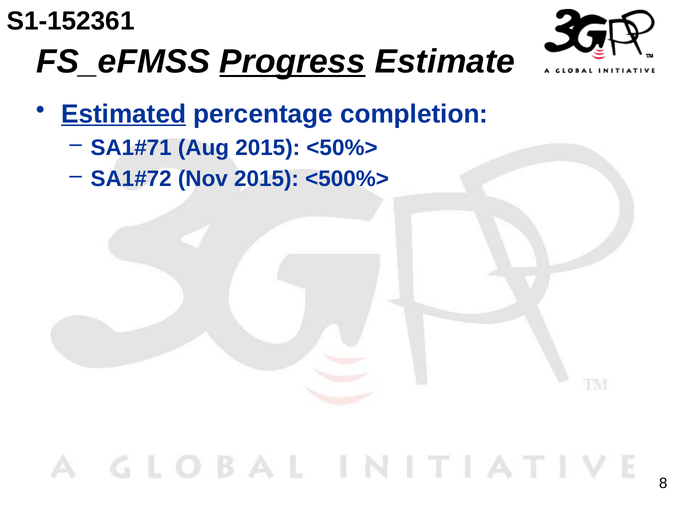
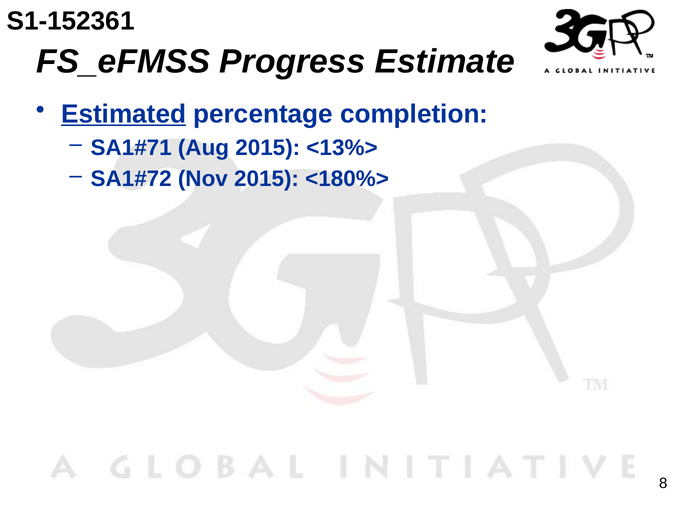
Progress underline: present -> none (292, 62)
<50%>: <50%> -> <13%> (342, 148)
<500%>: <500%> -> <180%> (347, 179)
